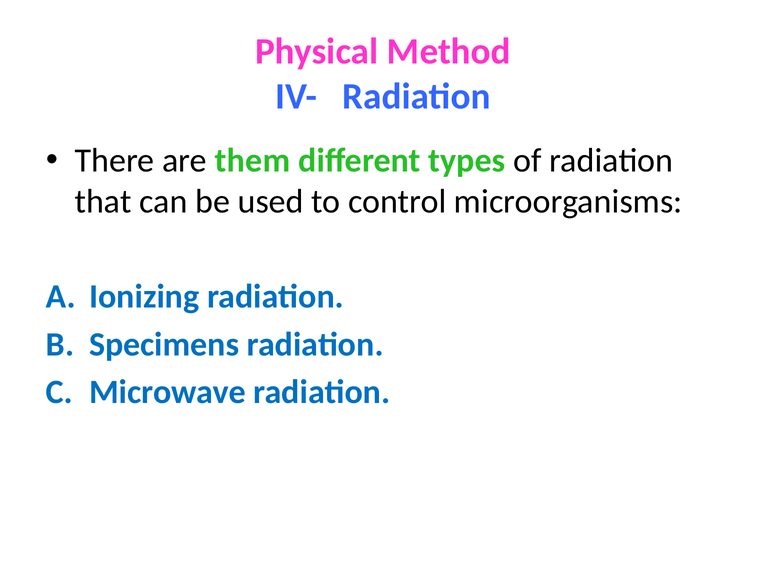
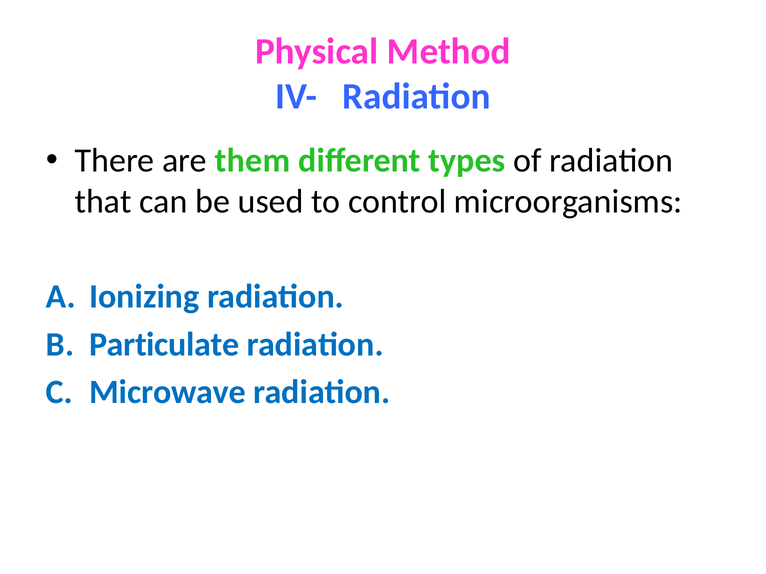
Specimens: Specimens -> Particulate (164, 345)
